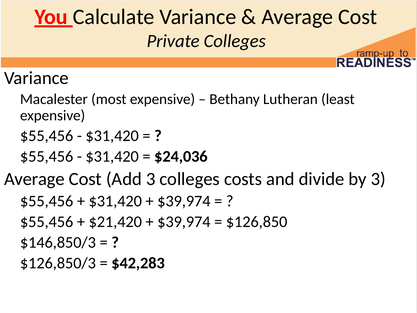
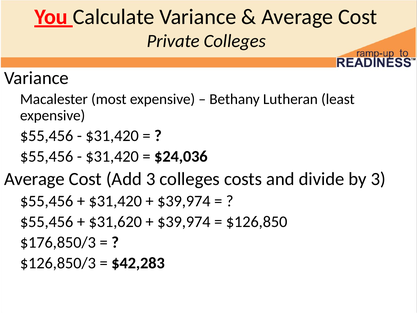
$21,420: $21,420 -> $31,620 (115, 222)
$146,850/3: $146,850/3 -> $176,850/3 (58, 242)
